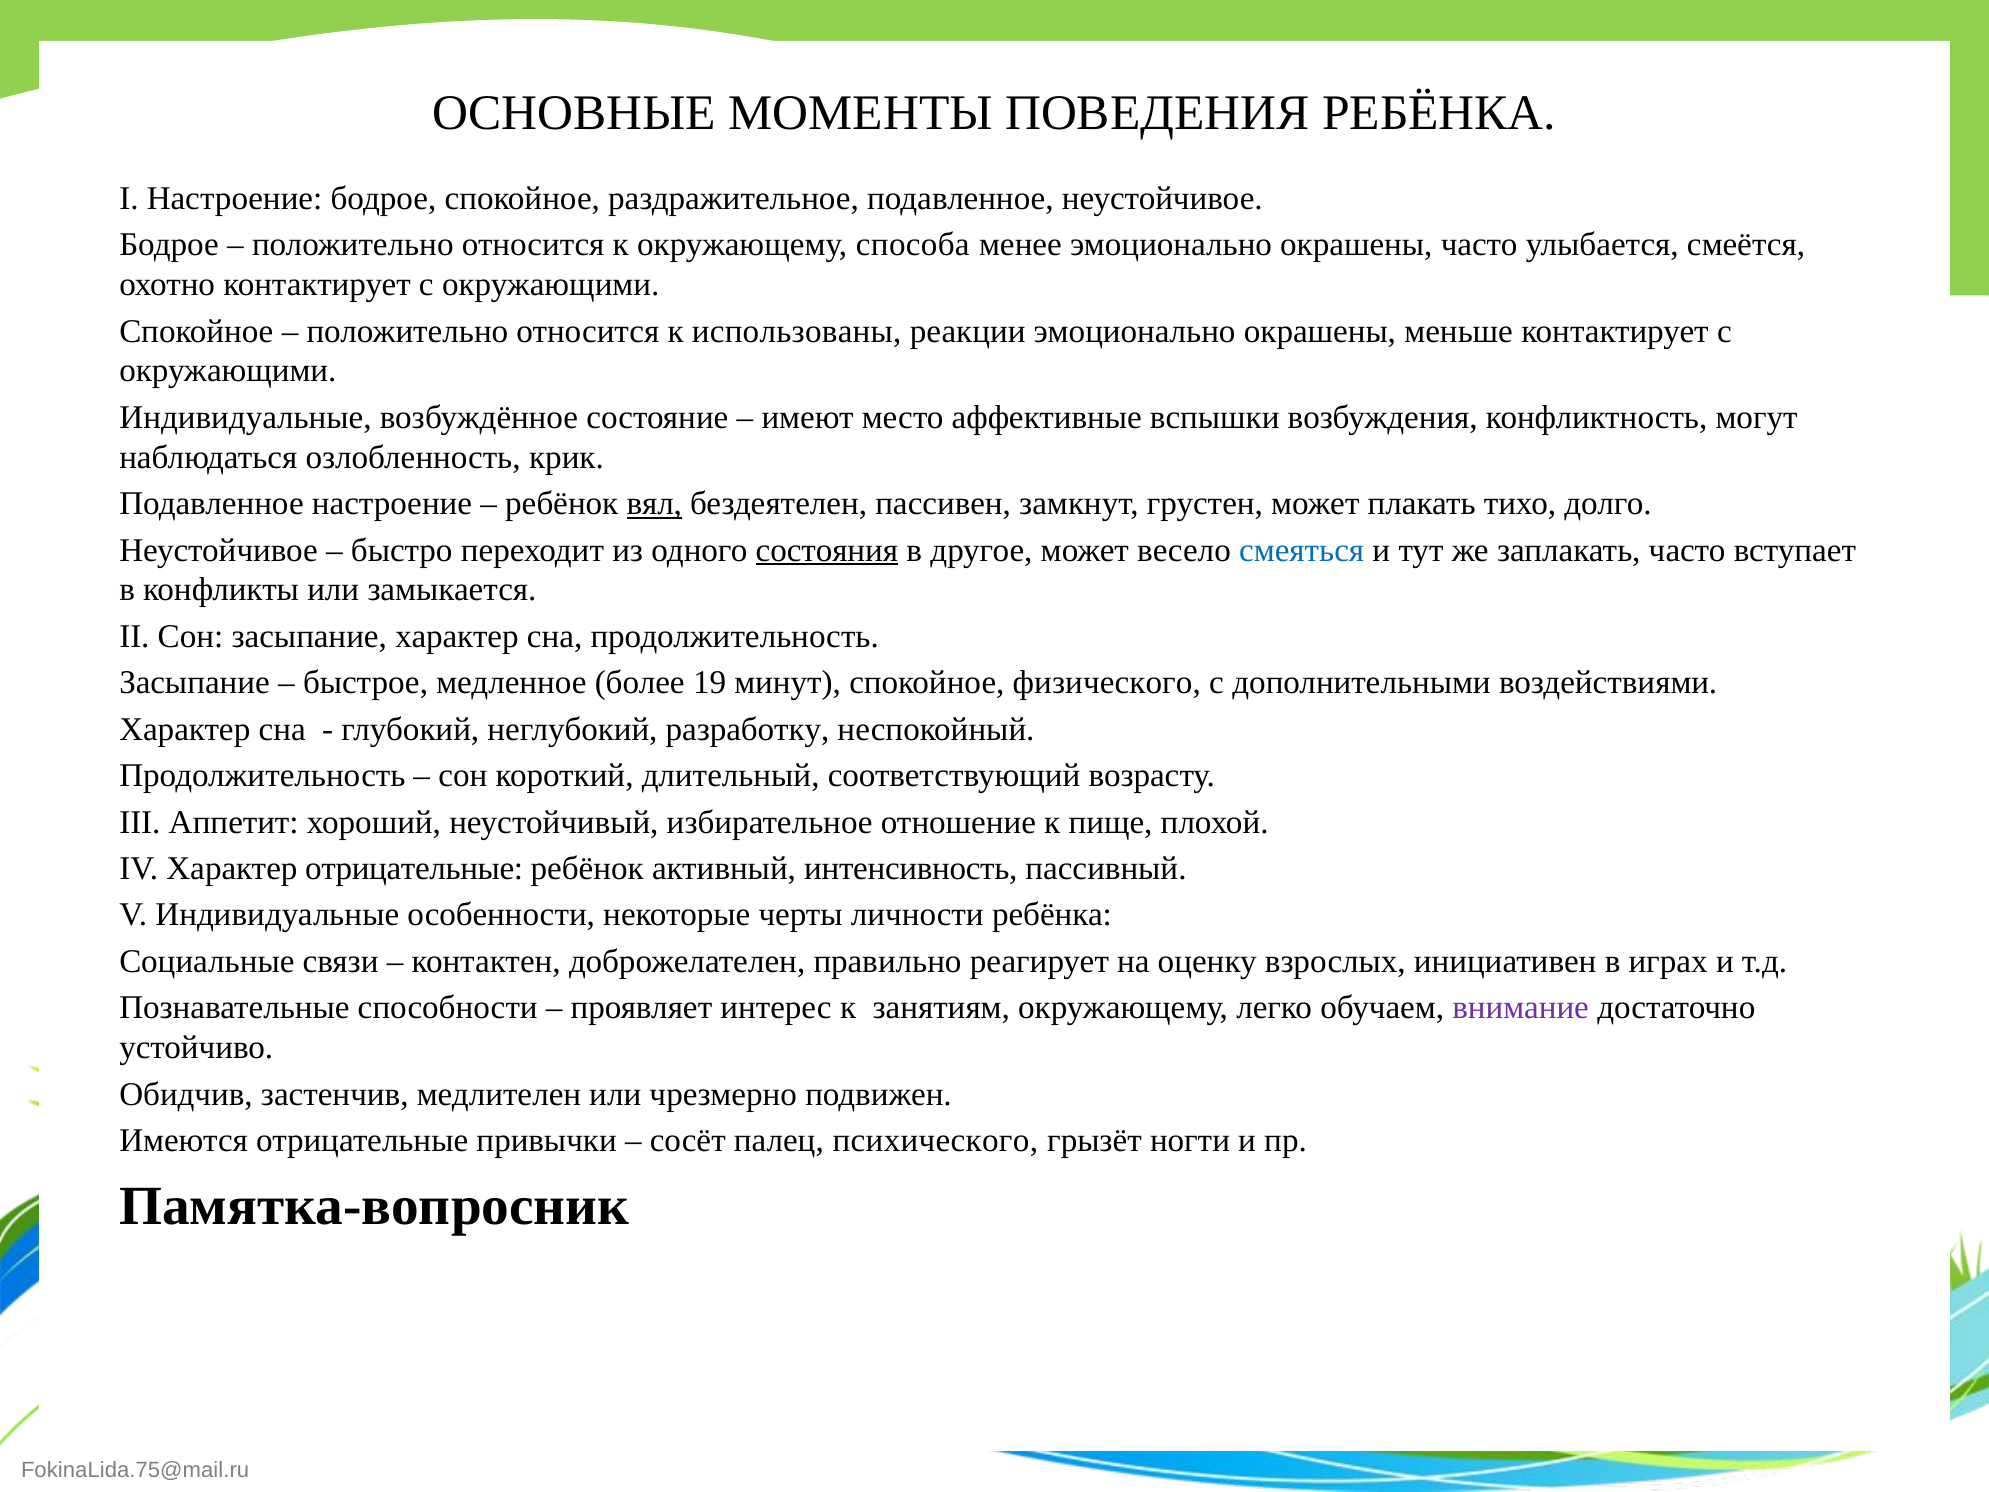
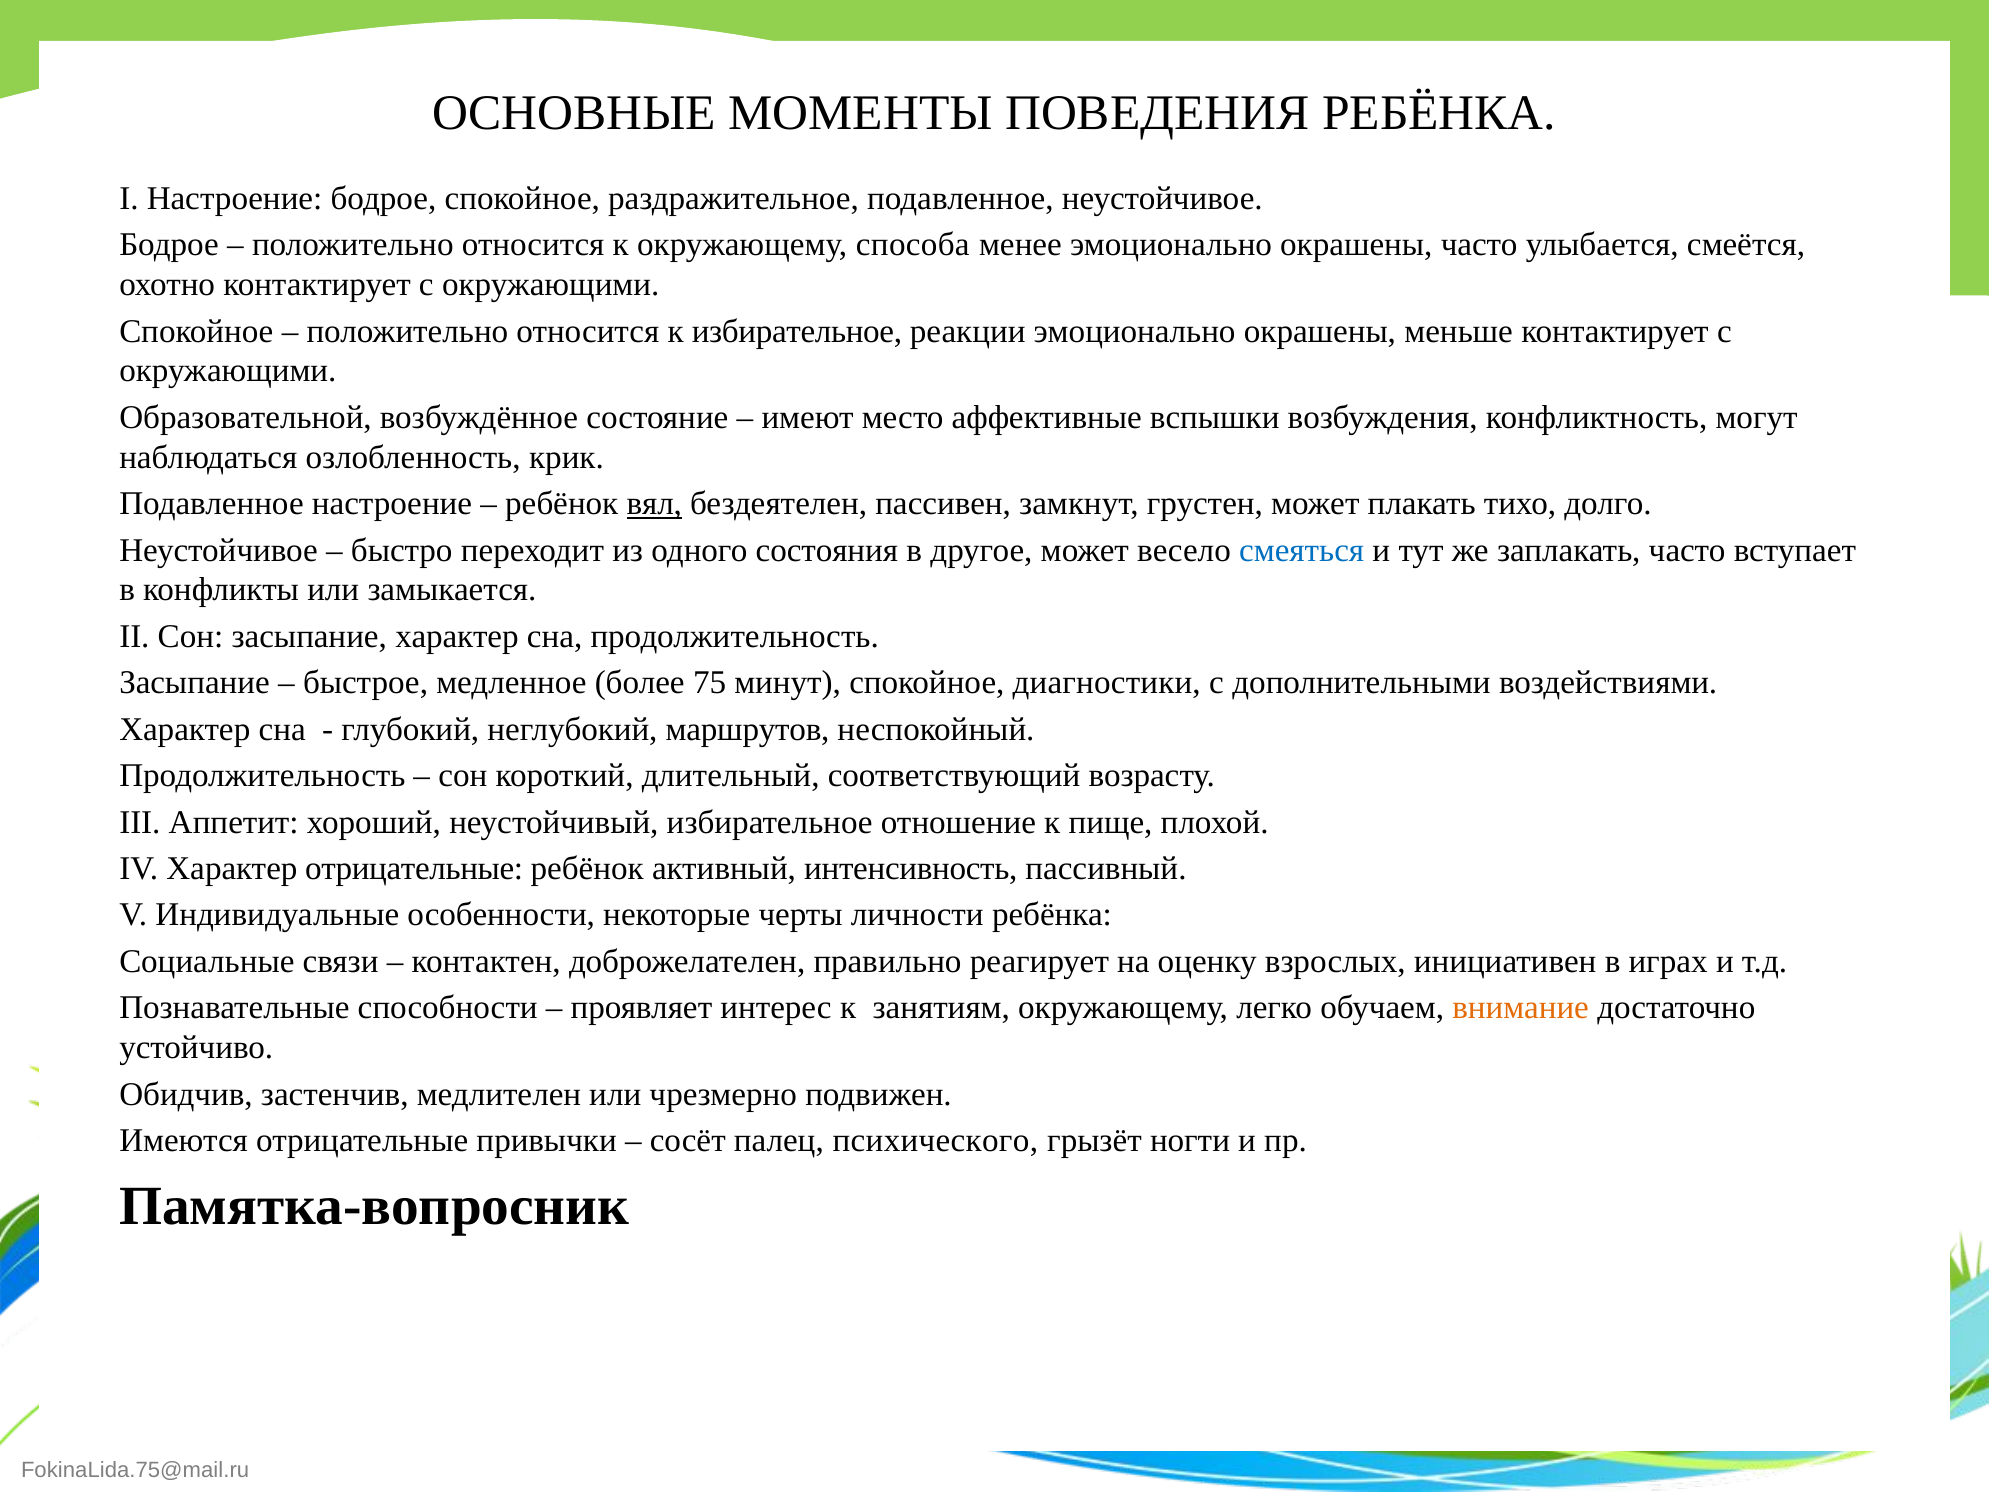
к использованы: использованы -> избирательное (797, 331)
Индивидуальные: Индивидуальные -> Образовательной (246, 417)
состояния underline: present -> none (827, 550)
19: 19 -> 75 (710, 683)
физического: физического -> диагностики (1107, 683)
разработку: разработку -> маршрутов (748, 729)
внимание colour: purple -> orange (1521, 1008)
